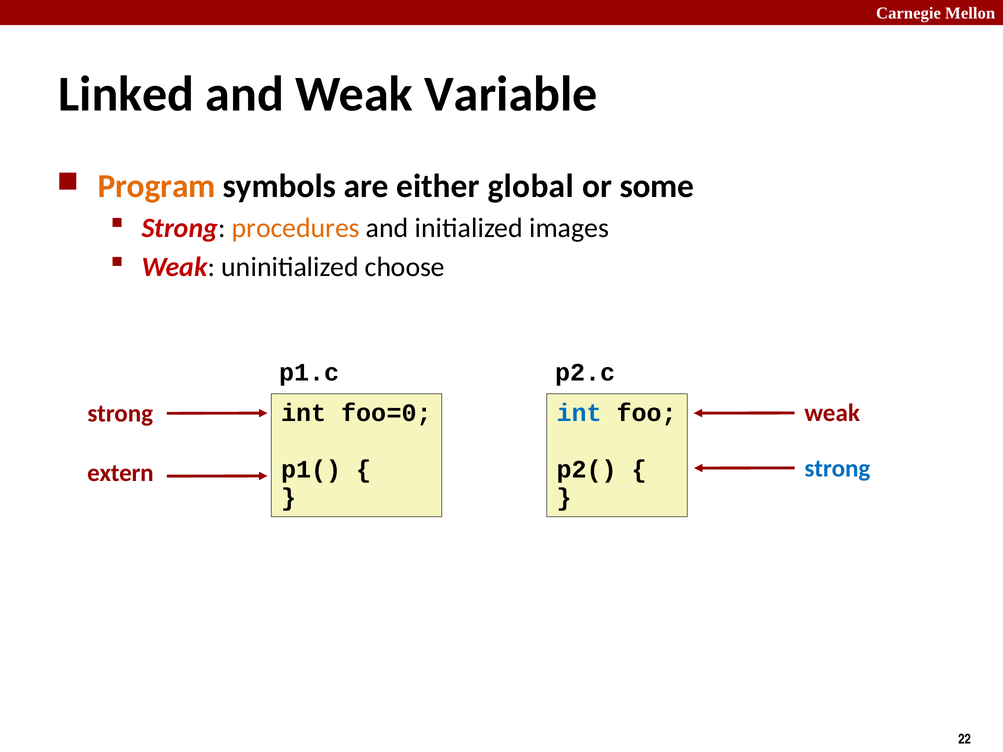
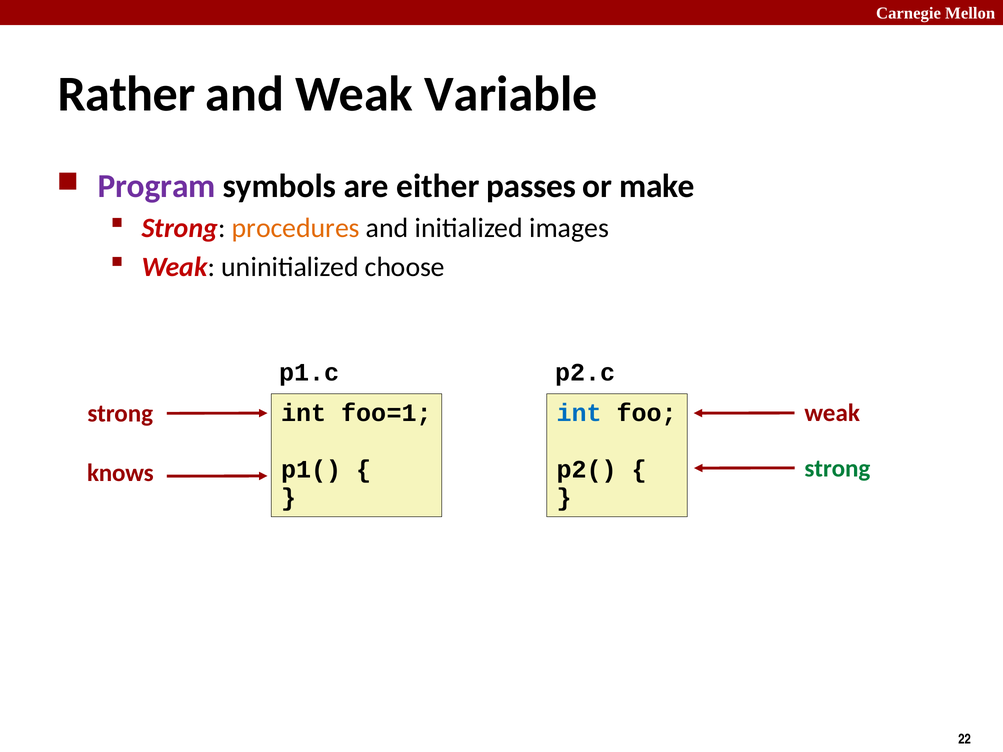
Linked: Linked -> Rather (126, 94)
Program colour: orange -> purple (157, 186)
global: global -> passes (531, 186)
some: some -> make (657, 186)
foo=0: foo=0 -> foo=1 (387, 413)
strong colour: blue -> green (837, 469)
extern: extern -> knows (120, 473)
